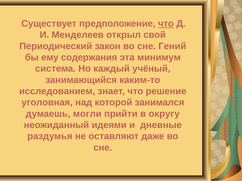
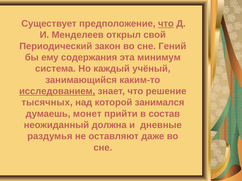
исследованием underline: none -> present (57, 91)
уголовная: уголовная -> тысячных (47, 103)
могли: могли -> монет (87, 114)
округу: округу -> состав (164, 114)
идеями: идеями -> должна (109, 125)
